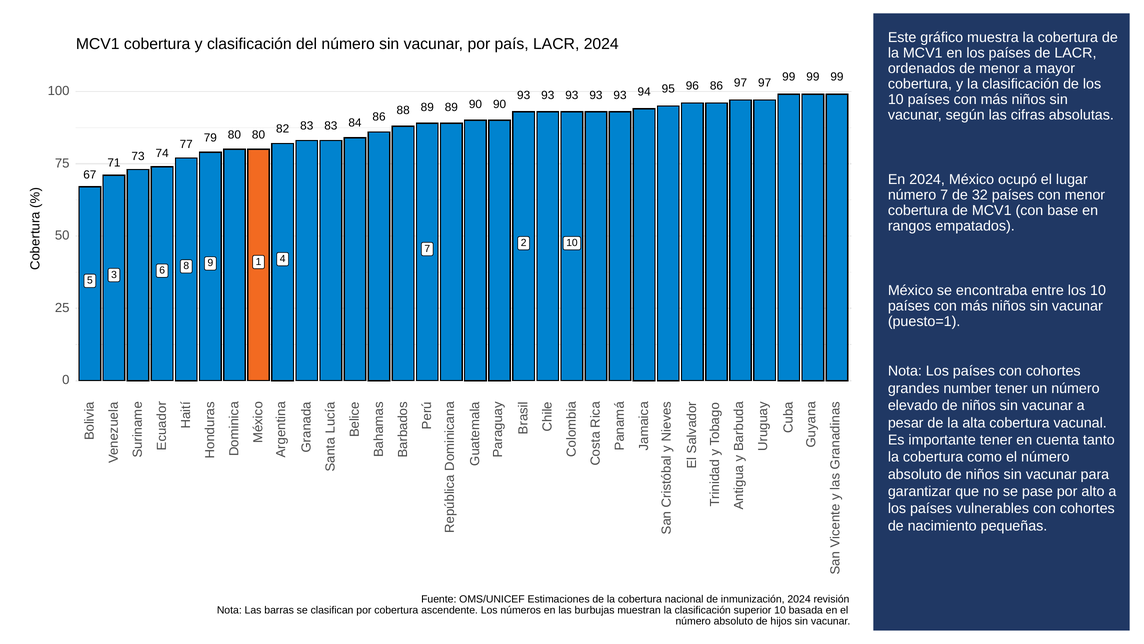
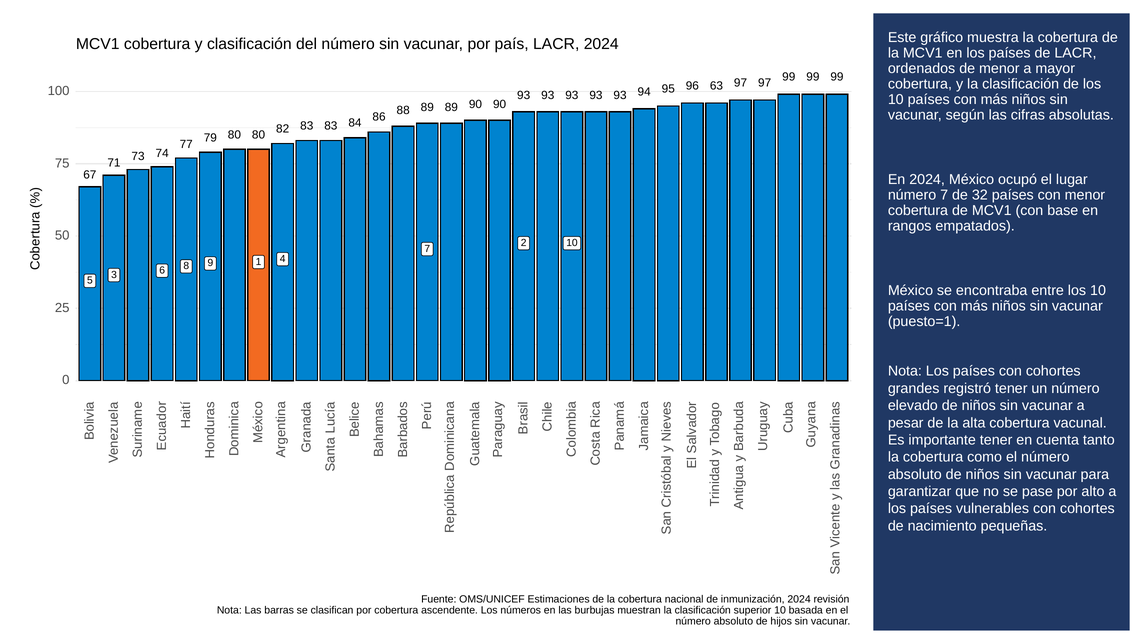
96 86: 86 -> 63 (716, 86)
number: number -> registró (967, 388)
